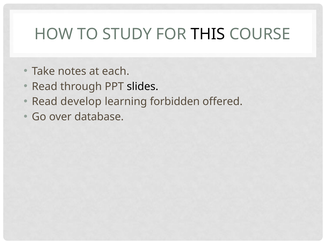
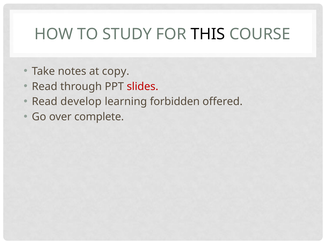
each: each -> copy (116, 71)
slides colour: black -> red (143, 87)
database: database -> complete (99, 117)
